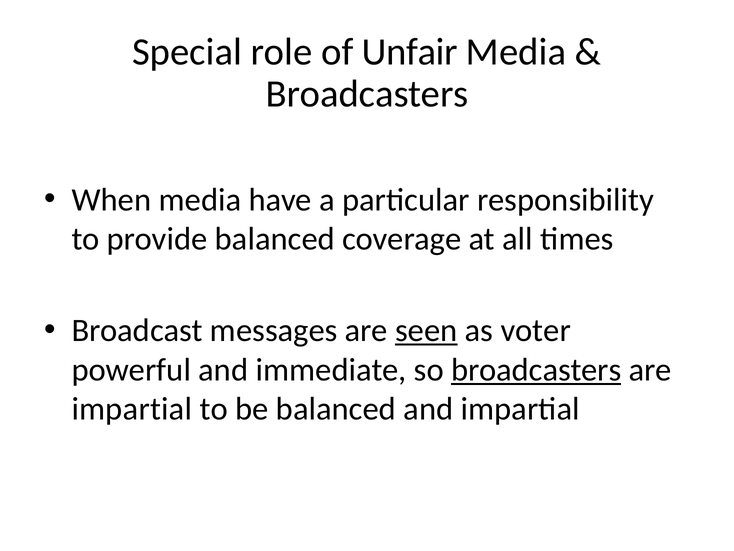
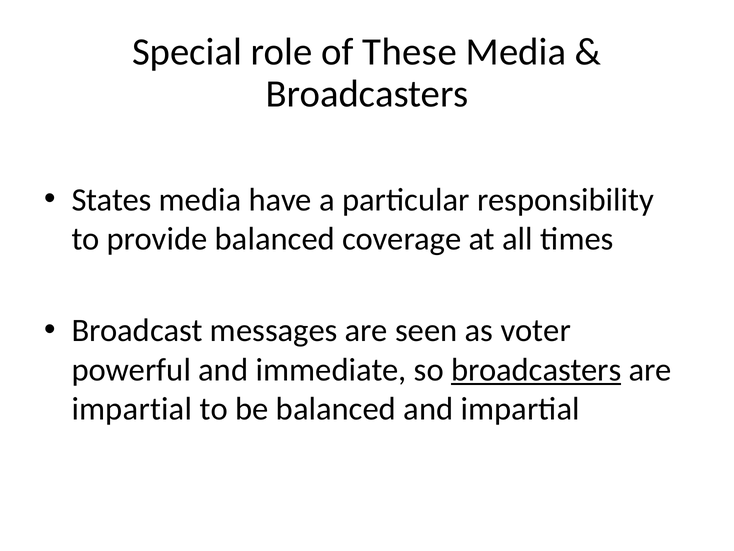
Unfair: Unfair -> These (410, 52)
When: When -> States (112, 200)
seen underline: present -> none (426, 330)
